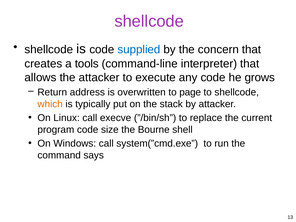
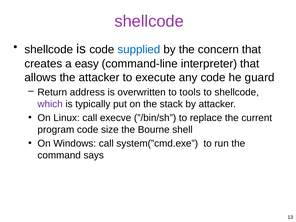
tools: tools -> easy (87, 64)
grows: grows -> guard (260, 77)
page: page -> tools (190, 92)
which colour: orange -> purple (50, 104)
